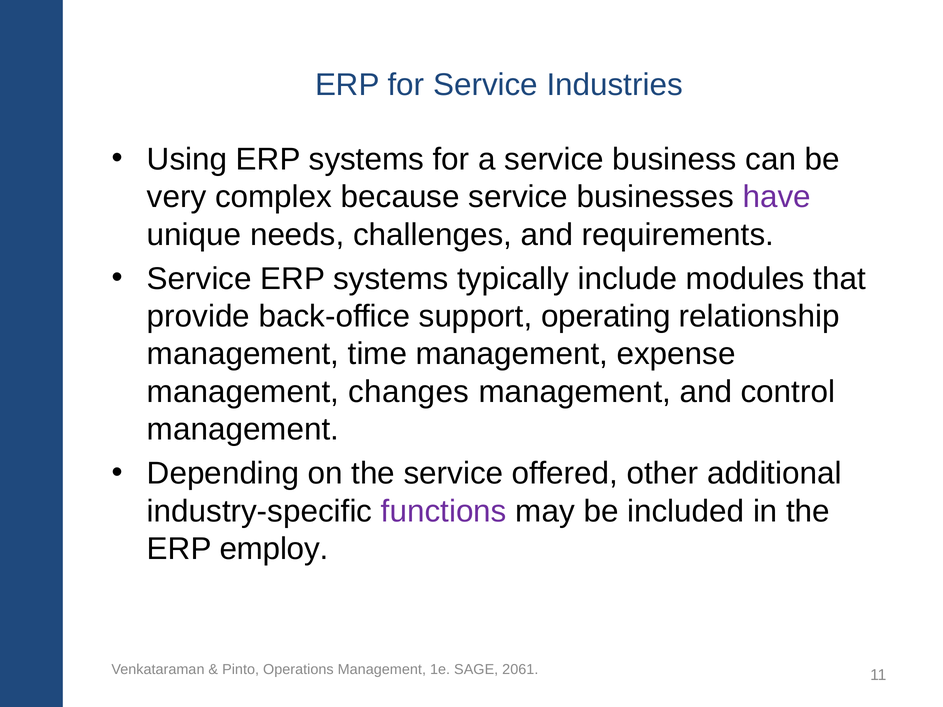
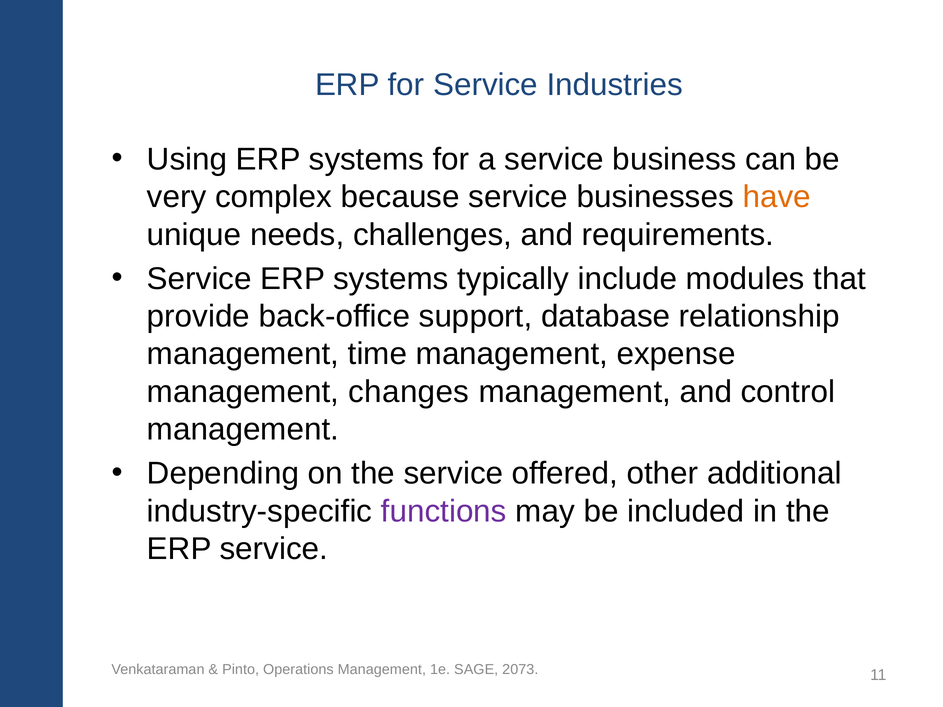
have colour: purple -> orange (777, 197)
operating: operating -> database (606, 317)
ERP employ: employ -> service (274, 549)
2061: 2061 -> 2073 (520, 670)
